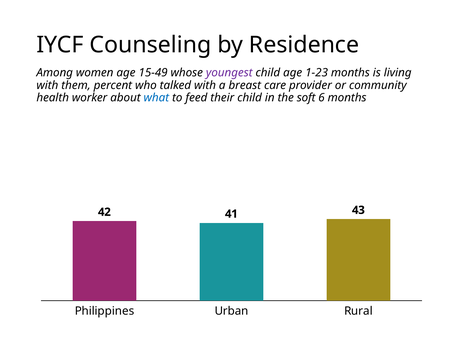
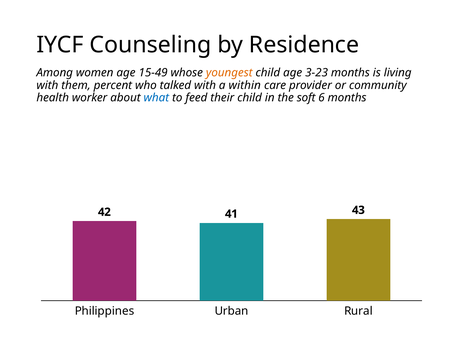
youngest colour: purple -> orange (229, 73)
1-23: 1-23 -> 3-23 (317, 73)
breast: breast -> within (245, 85)
